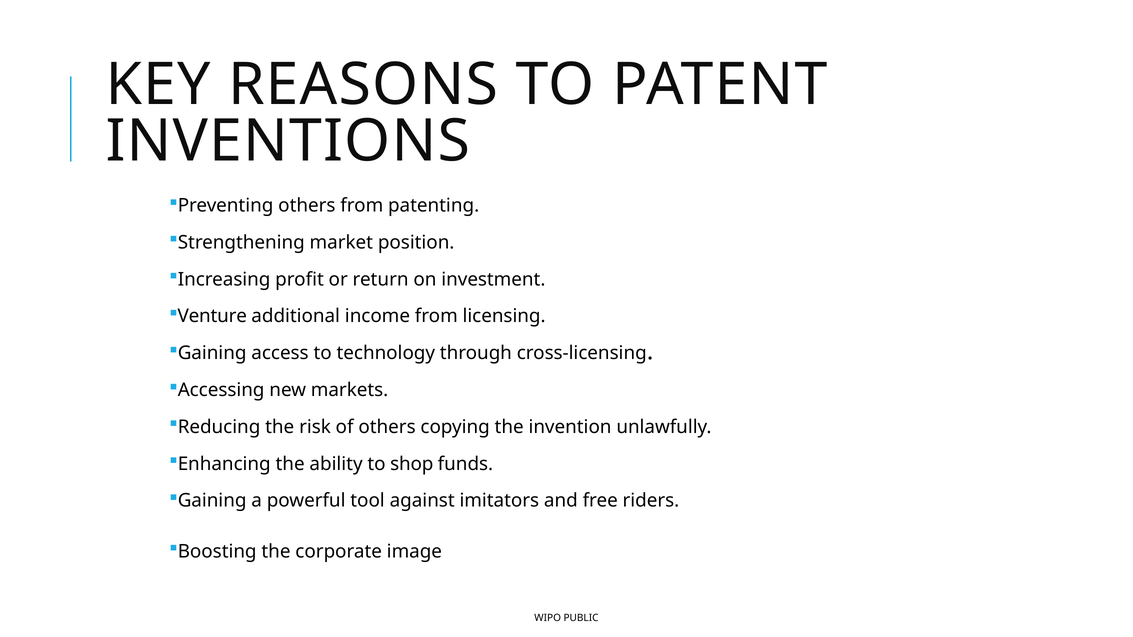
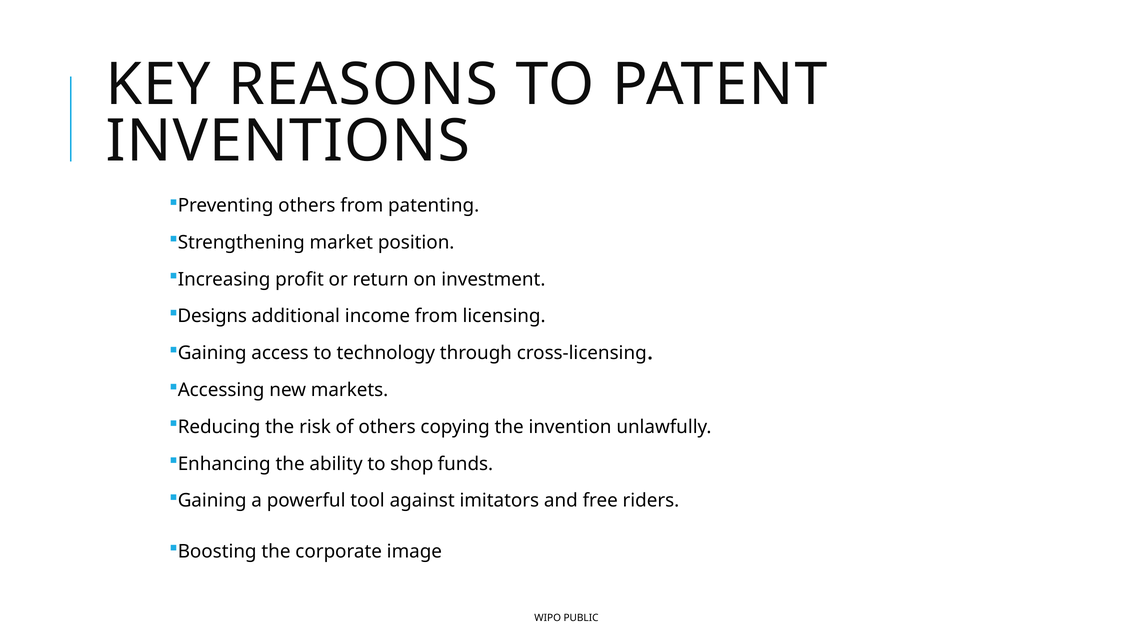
Venture: Venture -> Designs (212, 316)
